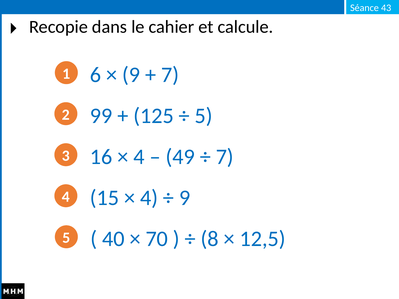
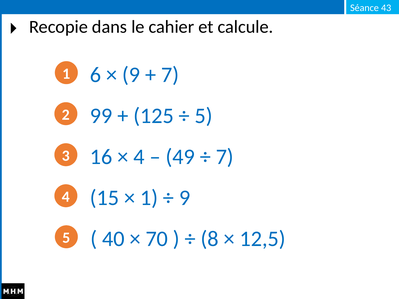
4: 4 -> 1 (149, 198)
